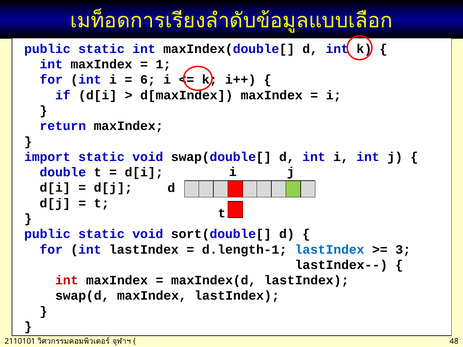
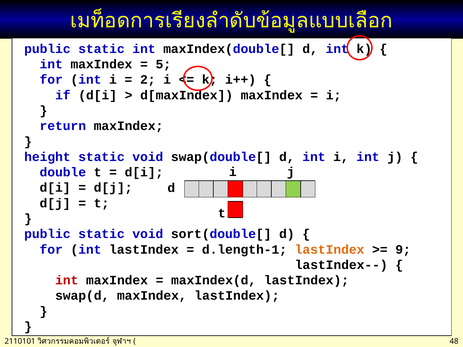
1: 1 -> 5 (163, 64)
6: 6 -> 2 (148, 80)
import: import -> height (47, 157)
lastIndex colour: blue -> orange (330, 250)
3: 3 -> 9 (403, 250)
